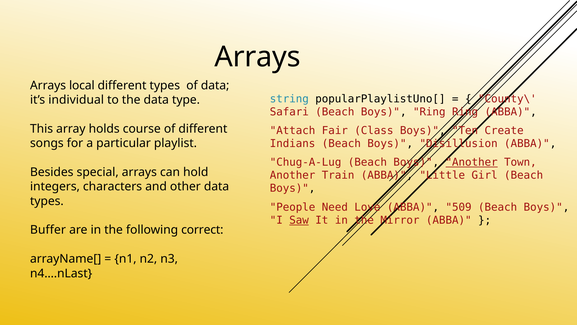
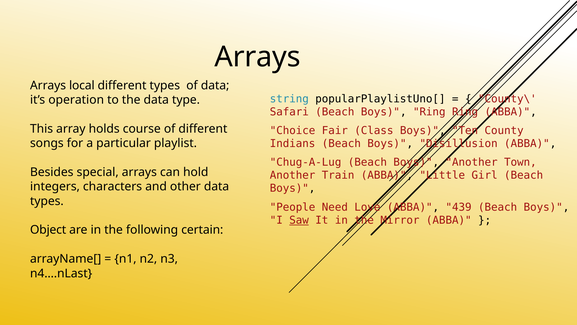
individual: individual -> operation (76, 100)
Attach: Attach -> Choice (293, 130)
Create: Create -> County (504, 130)
Another underline: present -> none (472, 162)
509: 509 -> 439 (459, 207)
Buffer: Buffer -> Object (48, 230)
correct: correct -> certain (202, 230)
